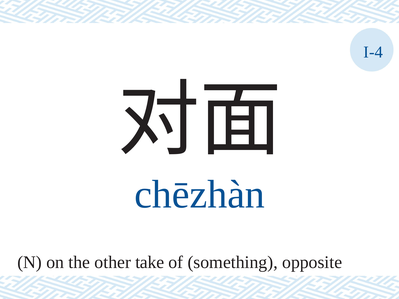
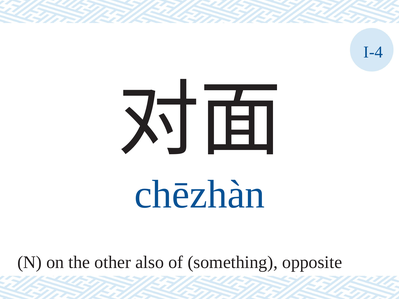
take: take -> also (150, 263)
